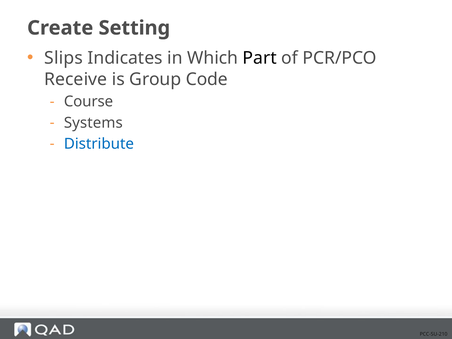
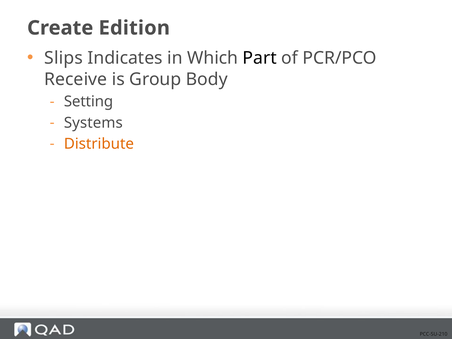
Setting: Setting -> Edition (134, 28)
Code: Code -> Body (207, 79)
Course: Course -> Setting (88, 102)
Distribute colour: blue -> orange (99, 144)
